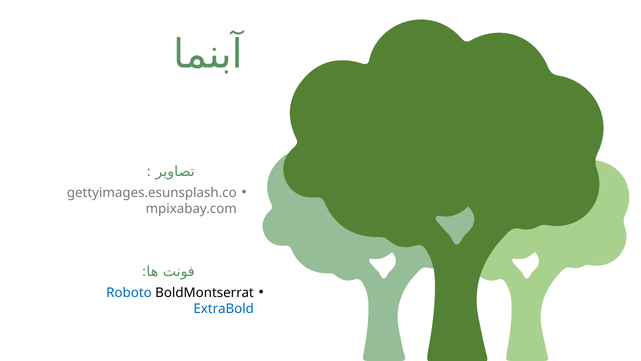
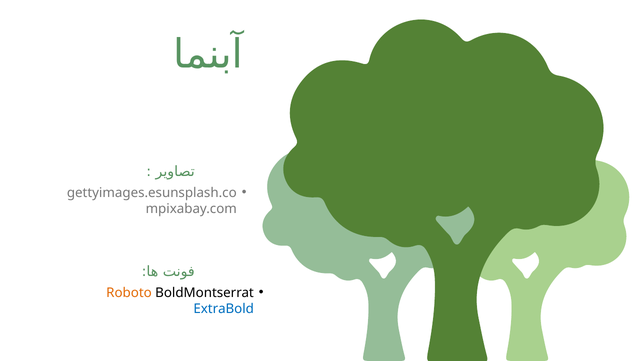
Roboto colour: blue -> orange (129, 292)
